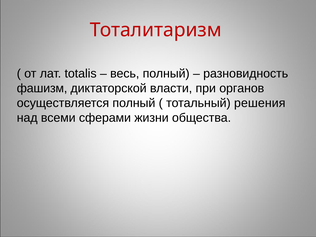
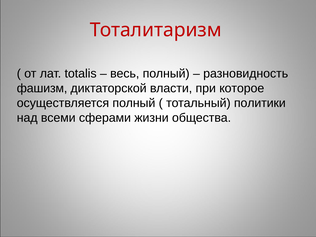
органов: органов -> которое (242, 88)
решения: решения -> политики (260, 103)
